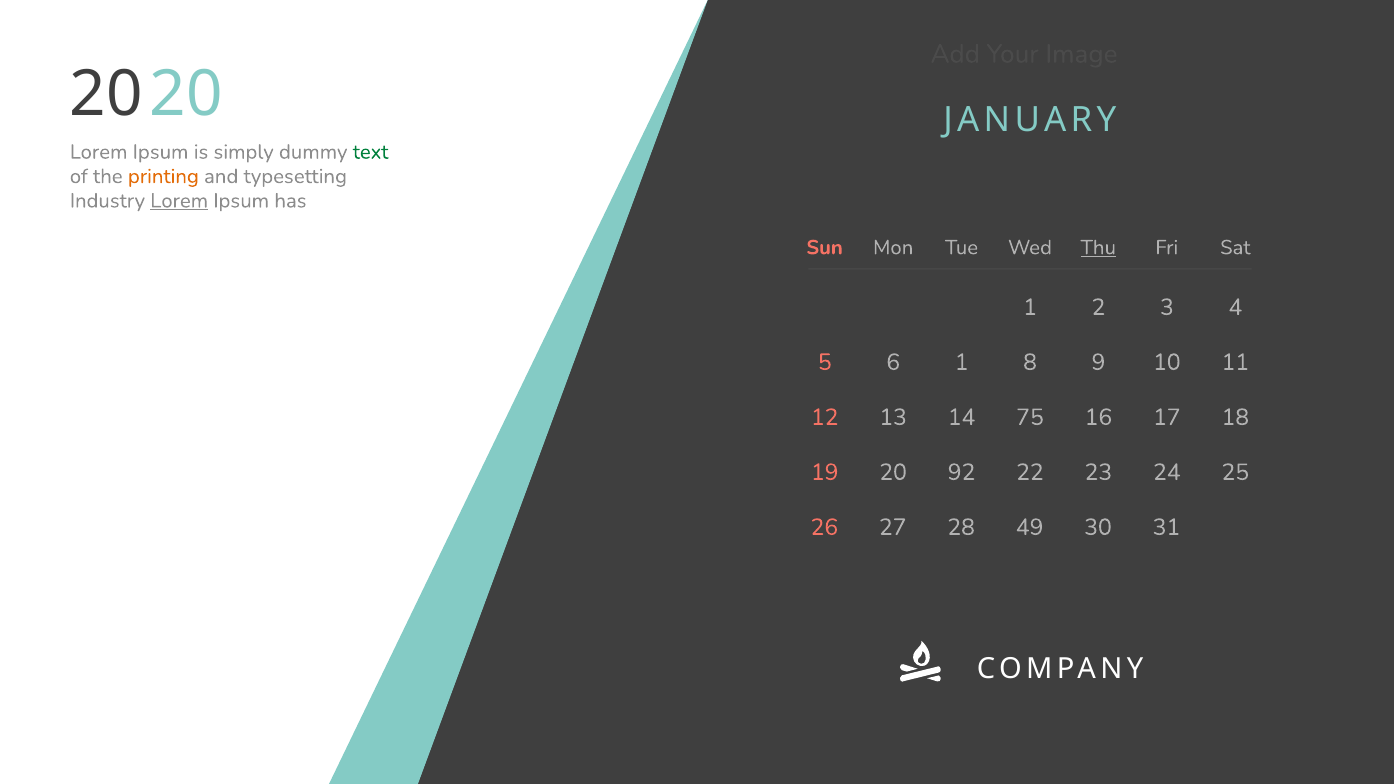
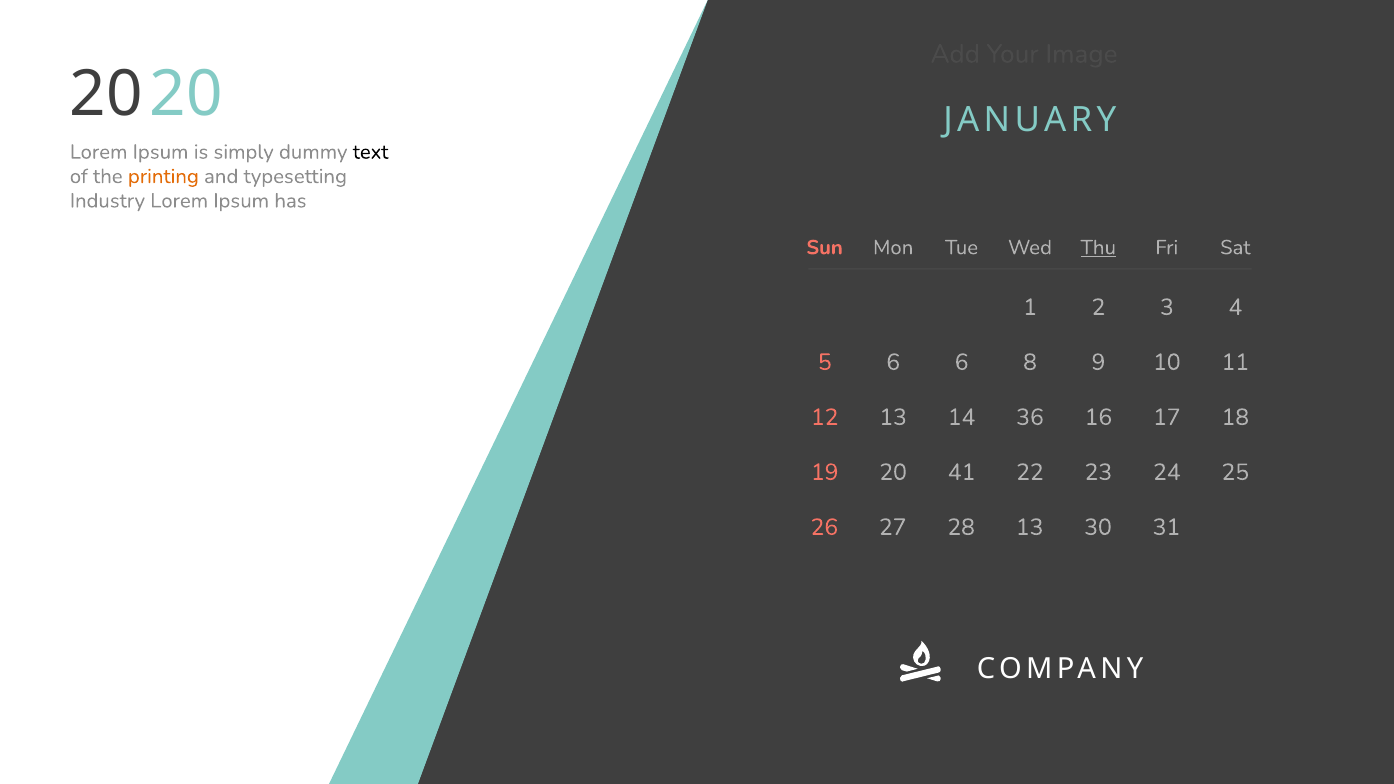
text colour: green -> black (371, 152)
Lorem underline: present -> none (179, 201)
6 1: 1 -> 6 (962, 362)
75: 75 -> 36 (1030, 417)
92: 92 -> 41 (962, 472)
28 49: 49 -> 13 (1030, 527)
